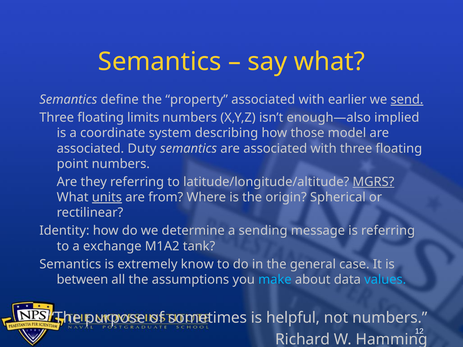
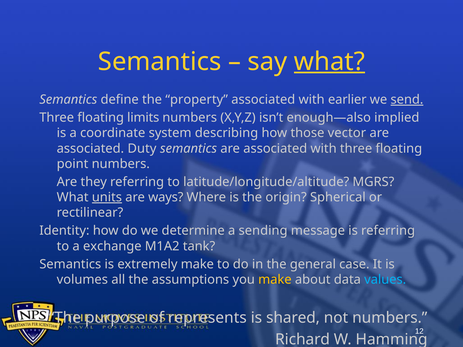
what underline: none -> present (329, 62)
model: model -> vector (347, 133)
MGRS underline: present -> none (373, 182)
from: from -> ways (166, 197)
extremely know: know -> make (197, 264)
between: between -> volumes (82, 280)
make colour: light blue -> yellow (275, 280)
sometimes: sometimes -> represents (207, 318)
helpful: helpful -> shared (293, 318)
